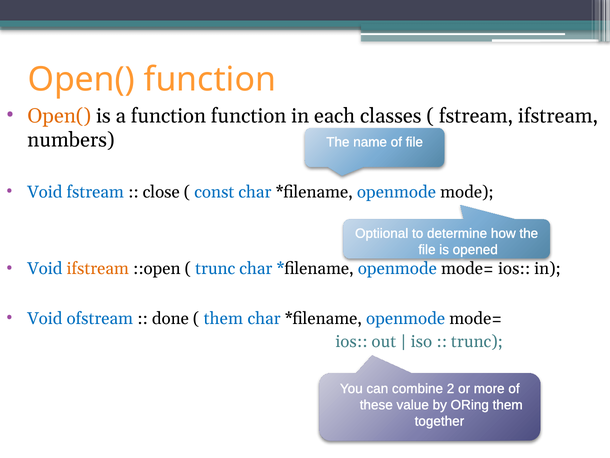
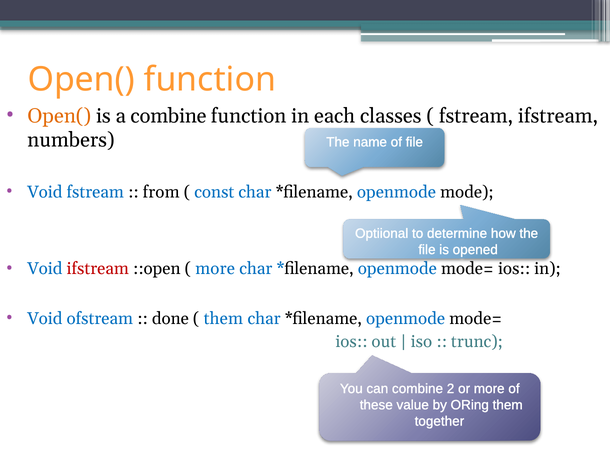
a function: function -> combine (169, 116)
close: close -> from (161, 192)
ifstream colour: orange -> red (98, 269)
trunc: trunc -> more (215, 269)
